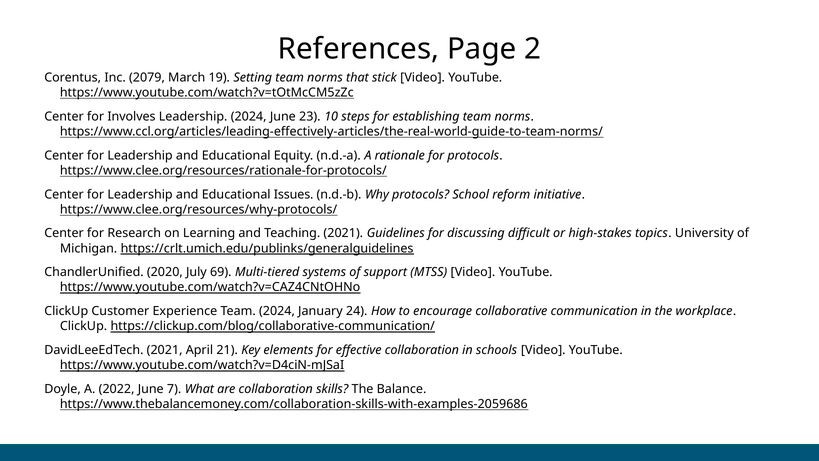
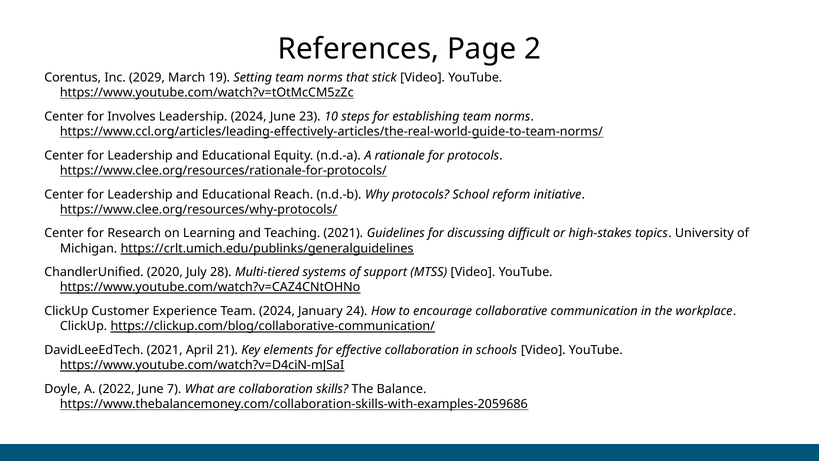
2079: 2079 -> 2029 (147, 78)
Issues: Issues -> Reach (294, 194)
69: 69 -> 28 (221, 272)
